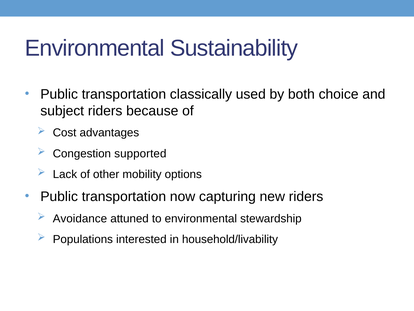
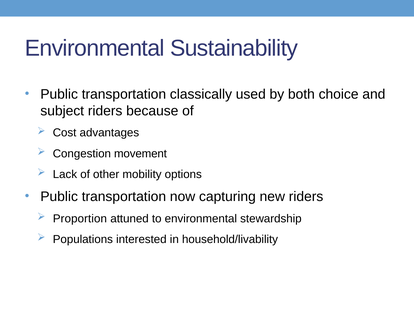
supported: supported -> movement (140, 153)
Avoidance: Avoidance -> Proportion (80, 218)
